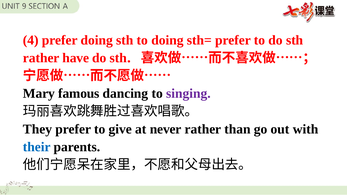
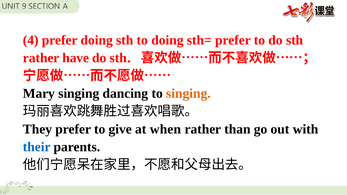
Mary famous: famous -> singing (79, 94)
singing colour: purple -> orange (188, 94)
never: never -> when (165, 129)
